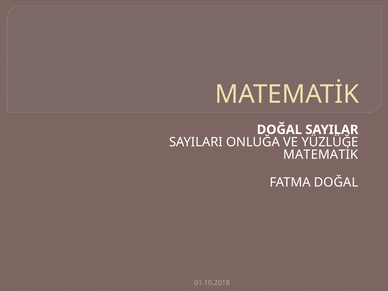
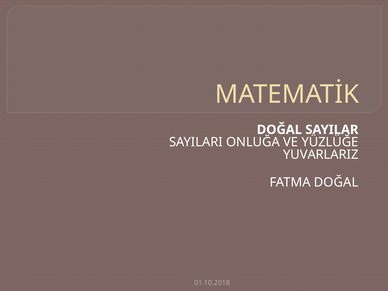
MATEMATİK: MATEMATİK -> YUVARLARIZ (321, 155)
